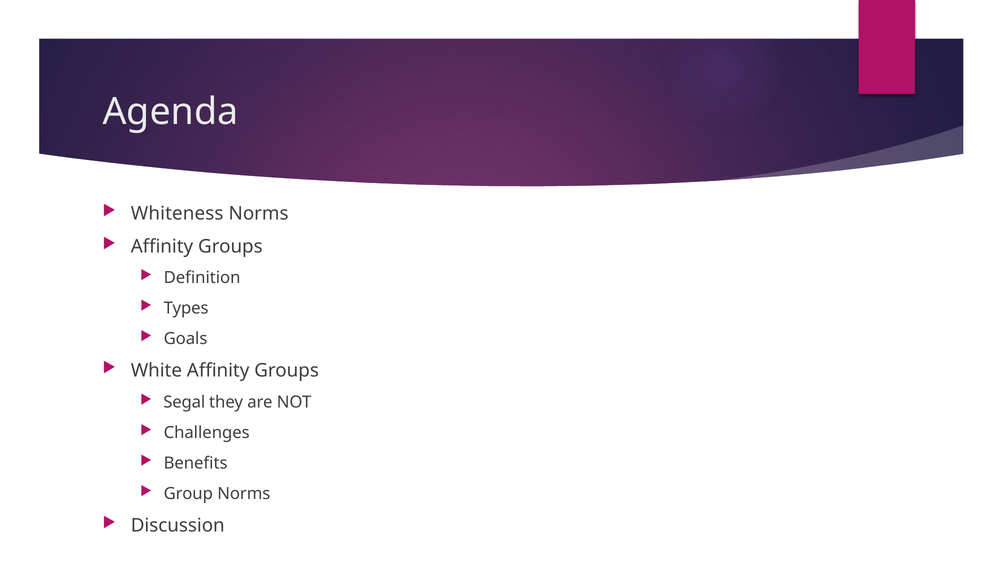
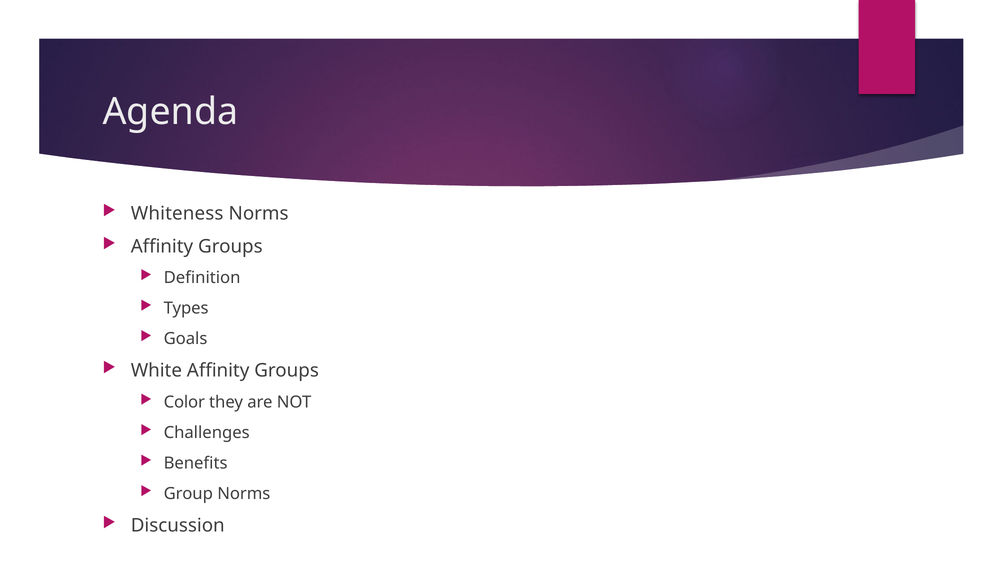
Segal: Segal -> Color (184, 402)
